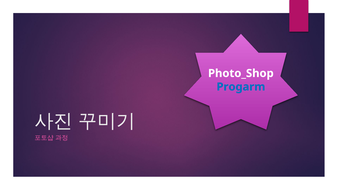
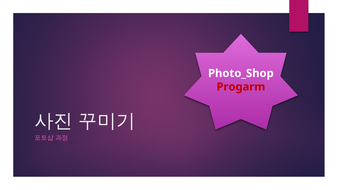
Progarm colour: blue -> red (241, 87)
